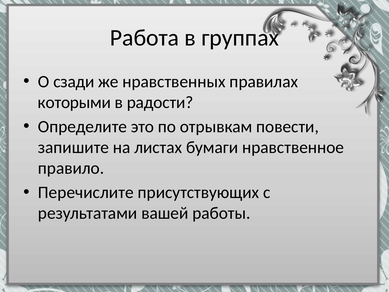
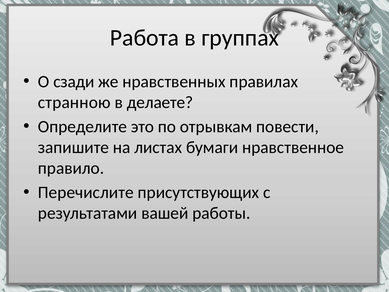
которыми: которыми -> странною (74, 102)
радости: радости -> делаете (160, 102)
